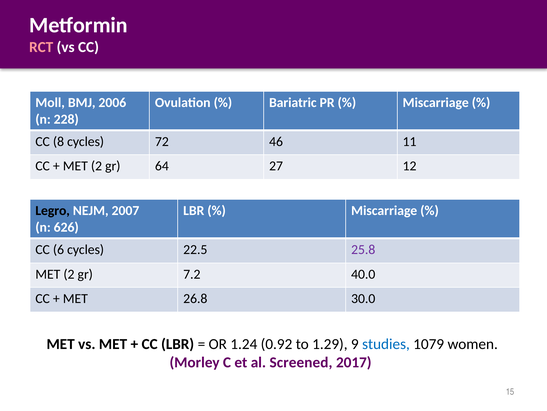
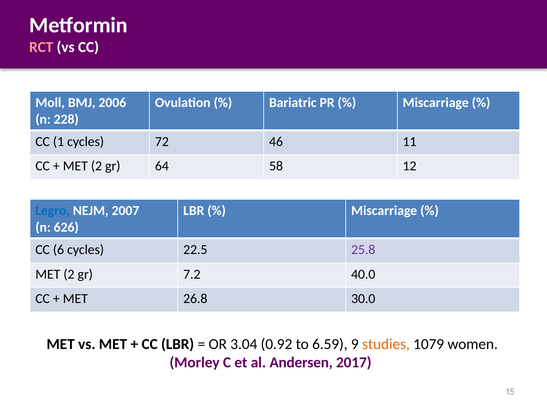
8: 8 -> 1 (58, 141)
27: 27 -> 58 (276, 166)
Legro colour: black -> blue (53, 210)
1.24: 1.24 -> 3.04 (244, 343)
1.29: 1.29 -> 6.59 (330, 343)
studies colour: blue -> orange (386, 343)
Screened: Screened -> Andersen (301, 362)
